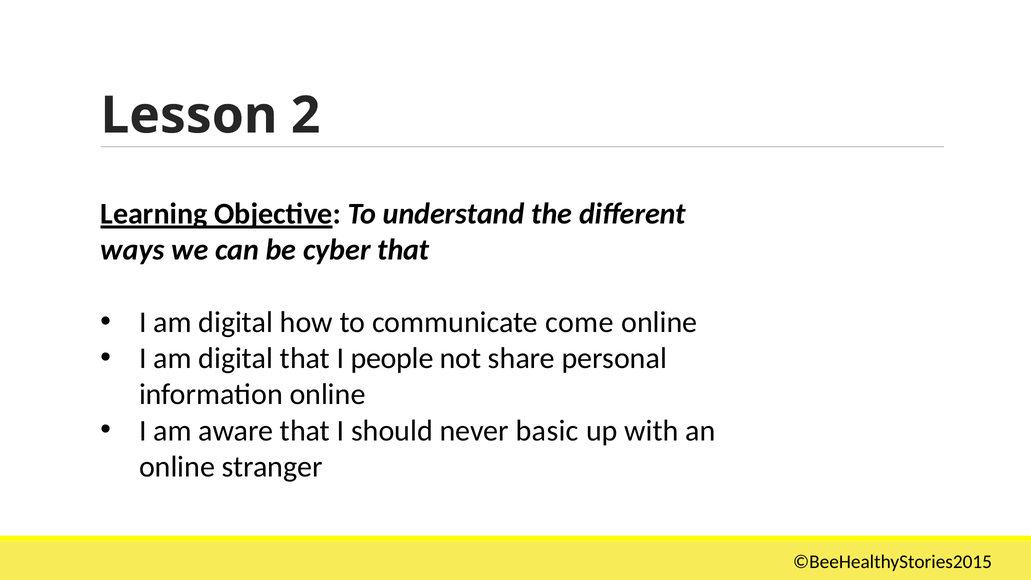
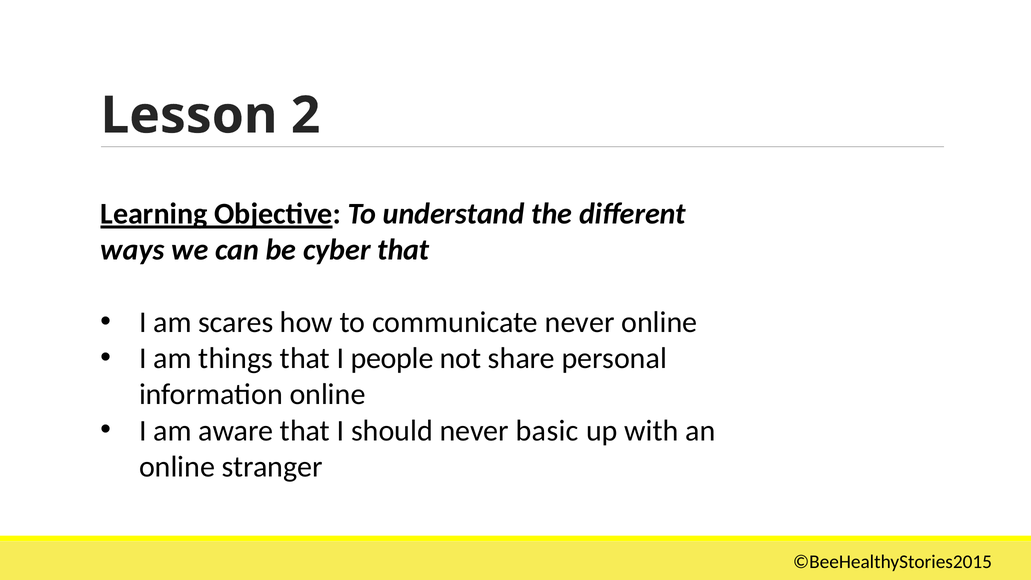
digital: digital -> scares (236, 322)
communicate come: come -> never (580, 322)
digital: digital -> things (236, 358)
